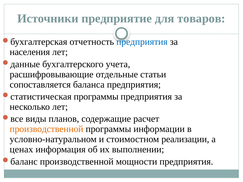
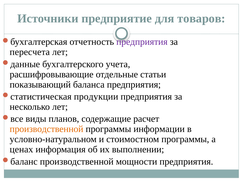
предприятия colour: blue -> purple (142, 42)
населения: населения -> пересчета (30, 52)
сопоставляется: сопоставляется -> показывающий (40, 85)
программы: программы -> продукции (96, 97)
стоимостном реализации: реализации -> программы (185, 139)
